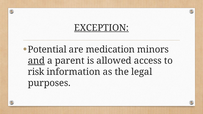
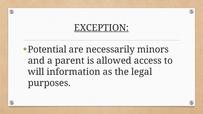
medication: medication -> necessarily (110, 50)
and underline: present -> none (36, 61)
risk: risk -> will (36, 72)
